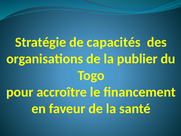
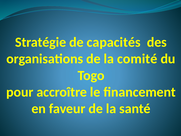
publier: publier -> comité (137, 59)
